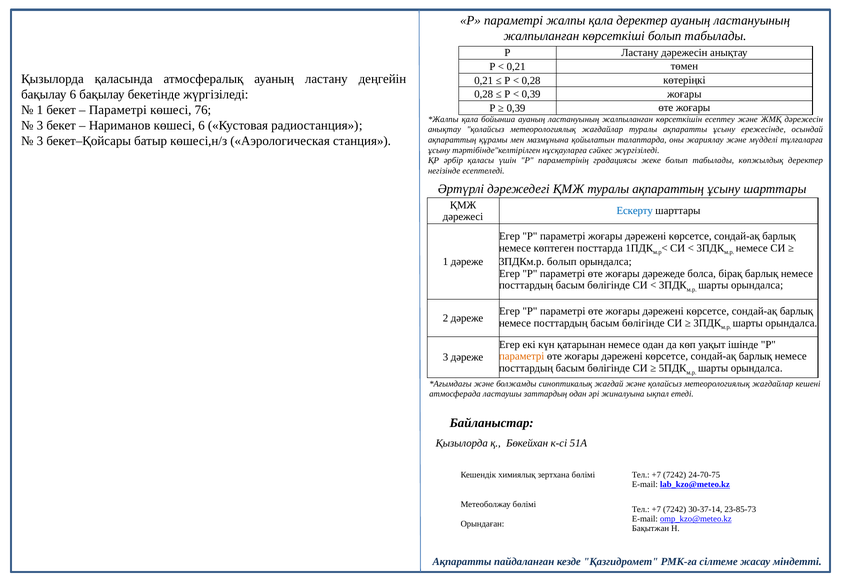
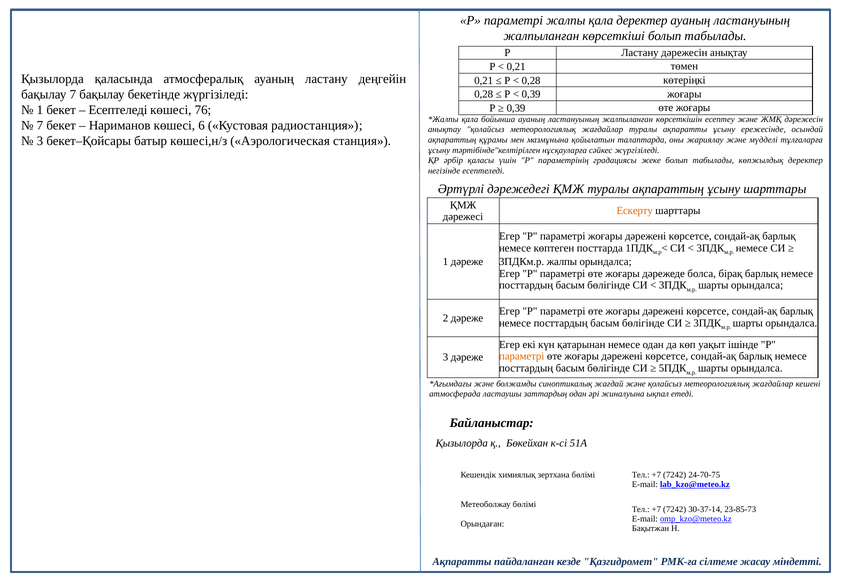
бақылау 6: 6 -> 7 (73, 95)
Параметрі: Параметрі -> Есептеледі (118, 110)
3: 3 -> 7 (40, 126)
Ескерту colour: blue -> orange (635, 211)
3ПДКм.р болып: болып -> жалпы (562, 262)
